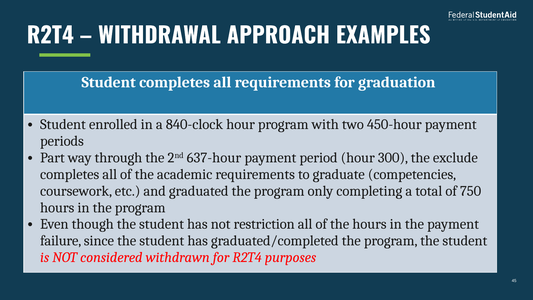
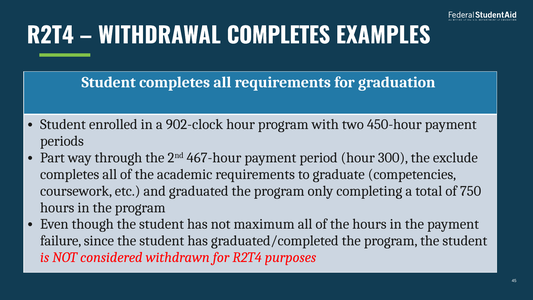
WITHDRAWAL APPROACH: APPROACH -> COMPLETES (279, 36)
840-clock: 840-clock -> 902-clock (194, 124)
637-hour: 637-hour -> 467-hour (214, 158)
restriction: restriction -> maximum (264, 224)
